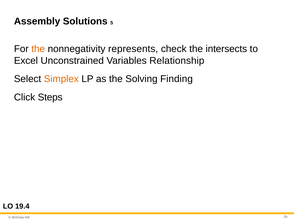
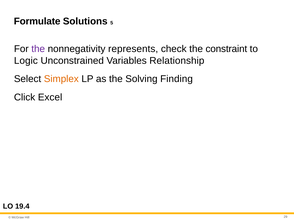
Assembly: Assembly -> Formulate (37, 21)
the colour: orange -> purple (38, 49)
intersects: intersects -> constraint (226, 49)
Excel: Excel -> Logic (26, 61)
Steps: Steps -> Excel (50, 97)
